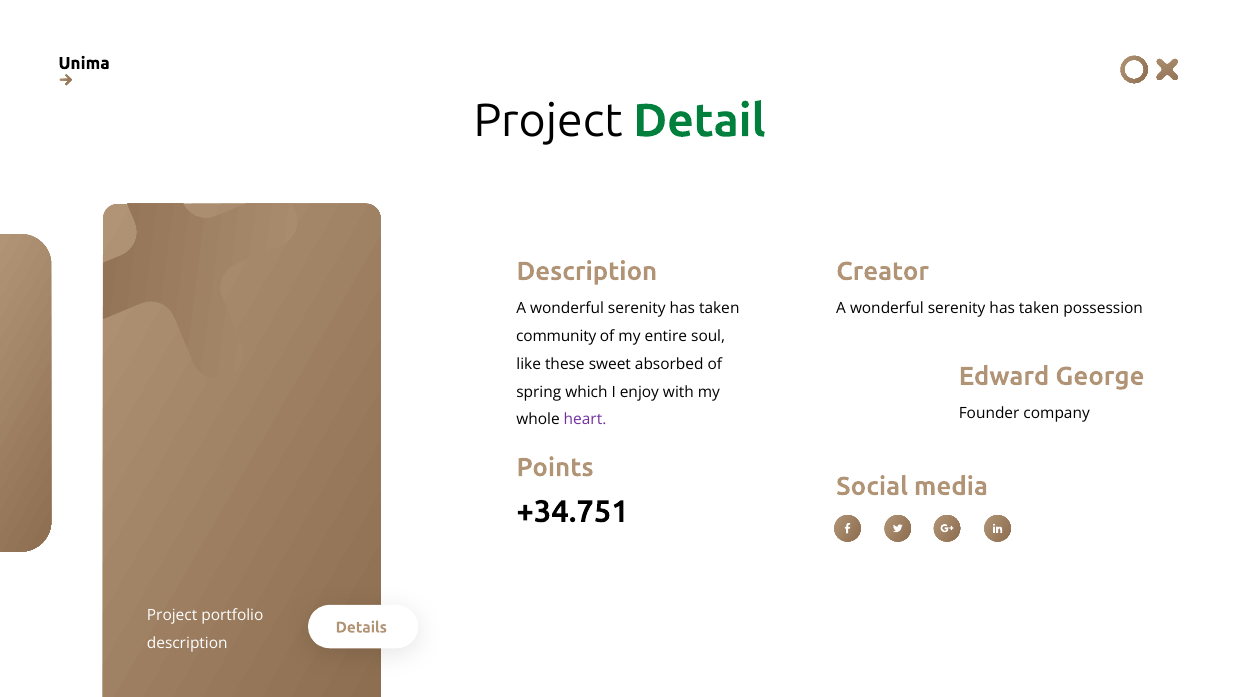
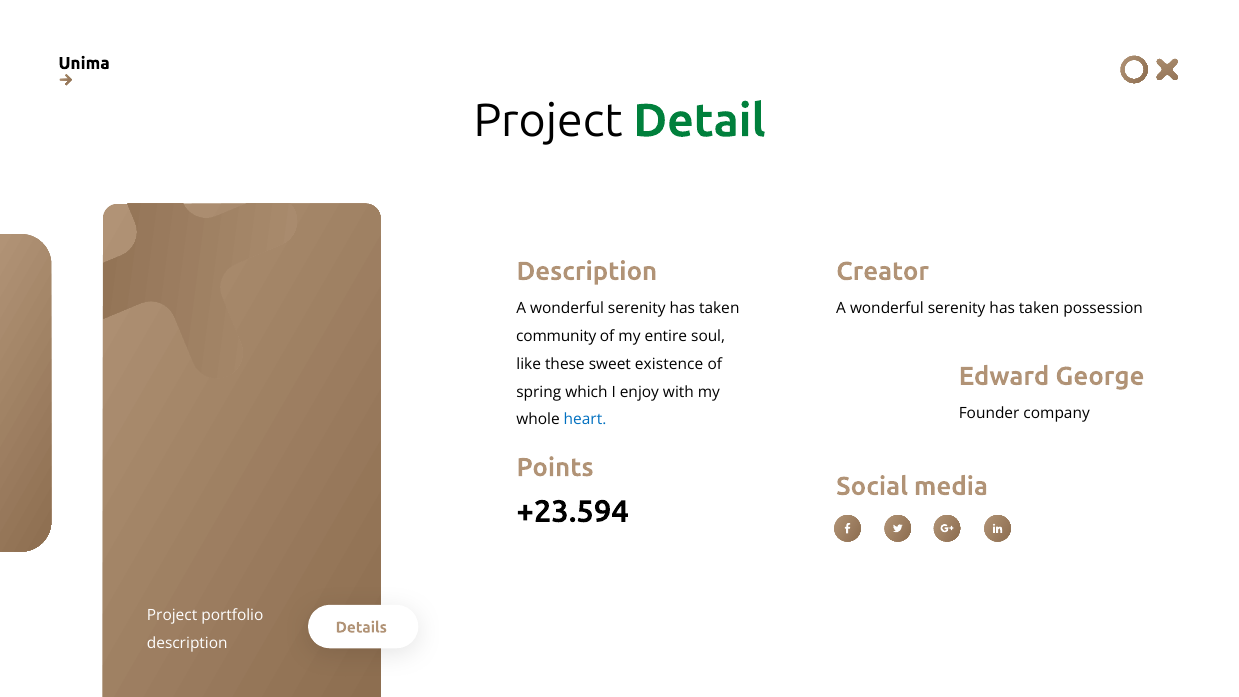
absorbed: absorbed -> existence (669, 364)
heart colour: purple -> blue (585, 420)
+34.751: +34.751 -> +23.594 (573, 512)
